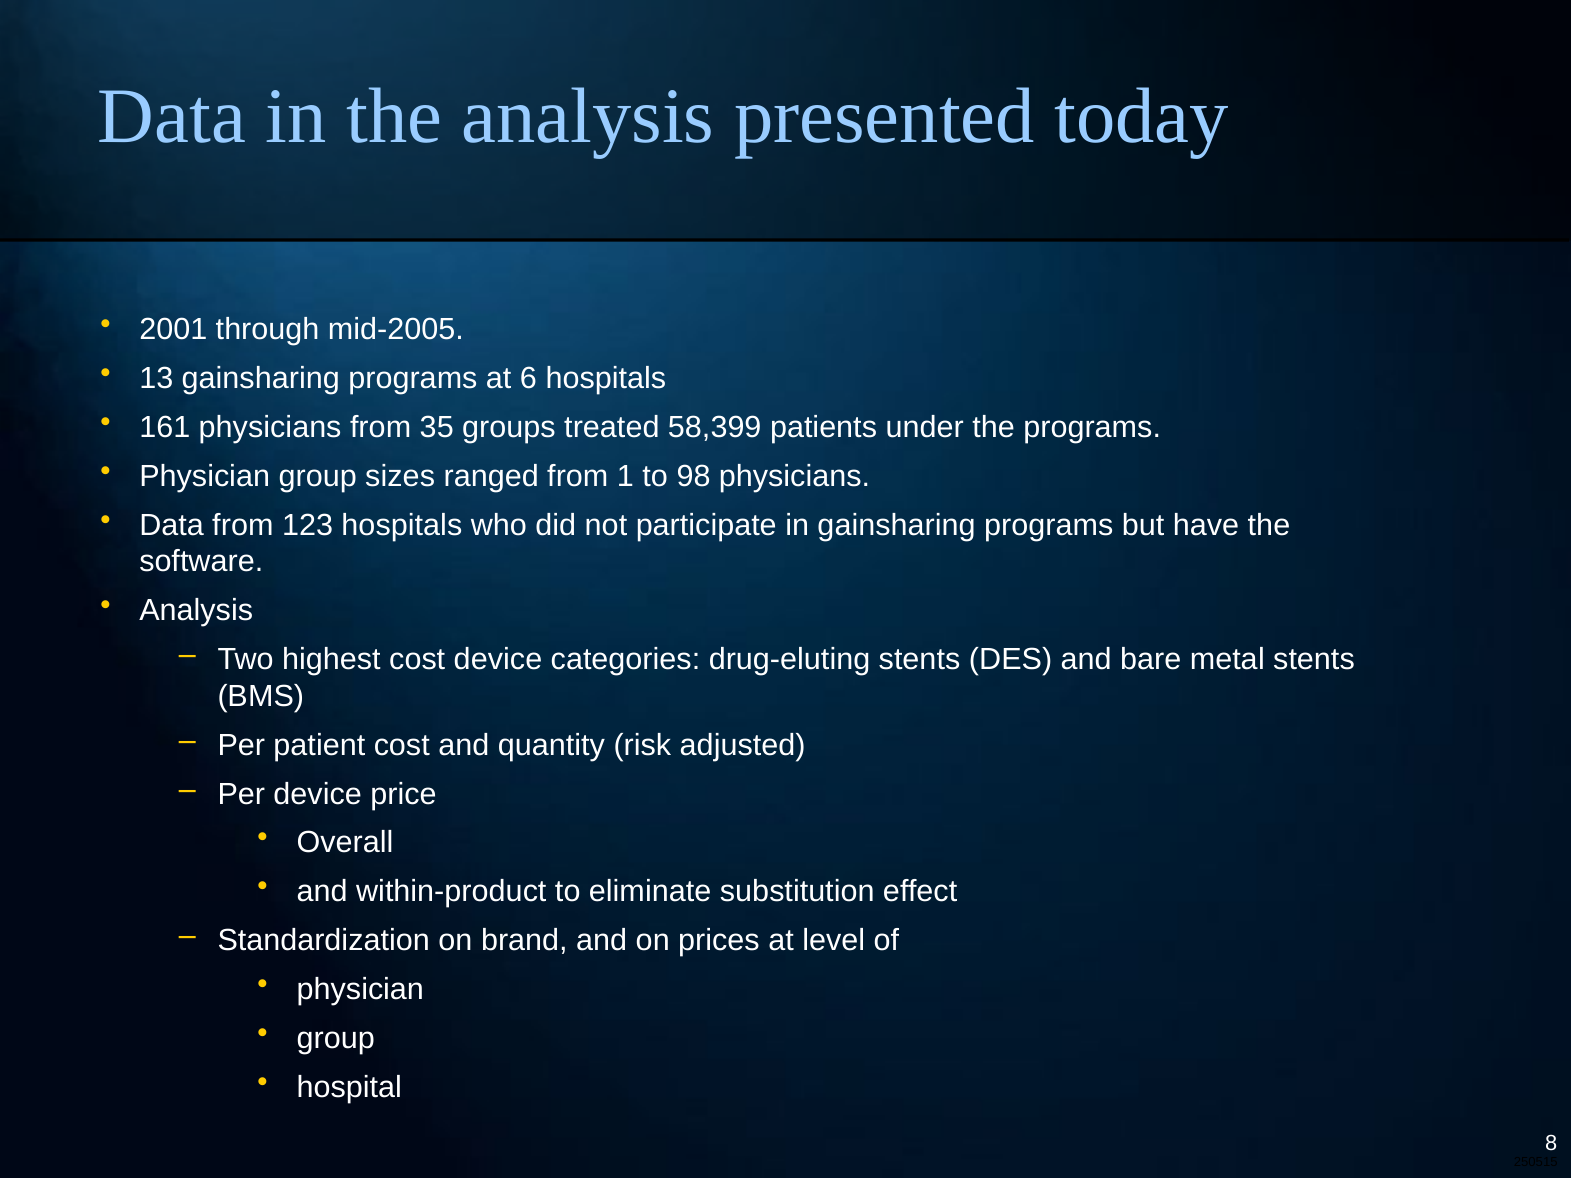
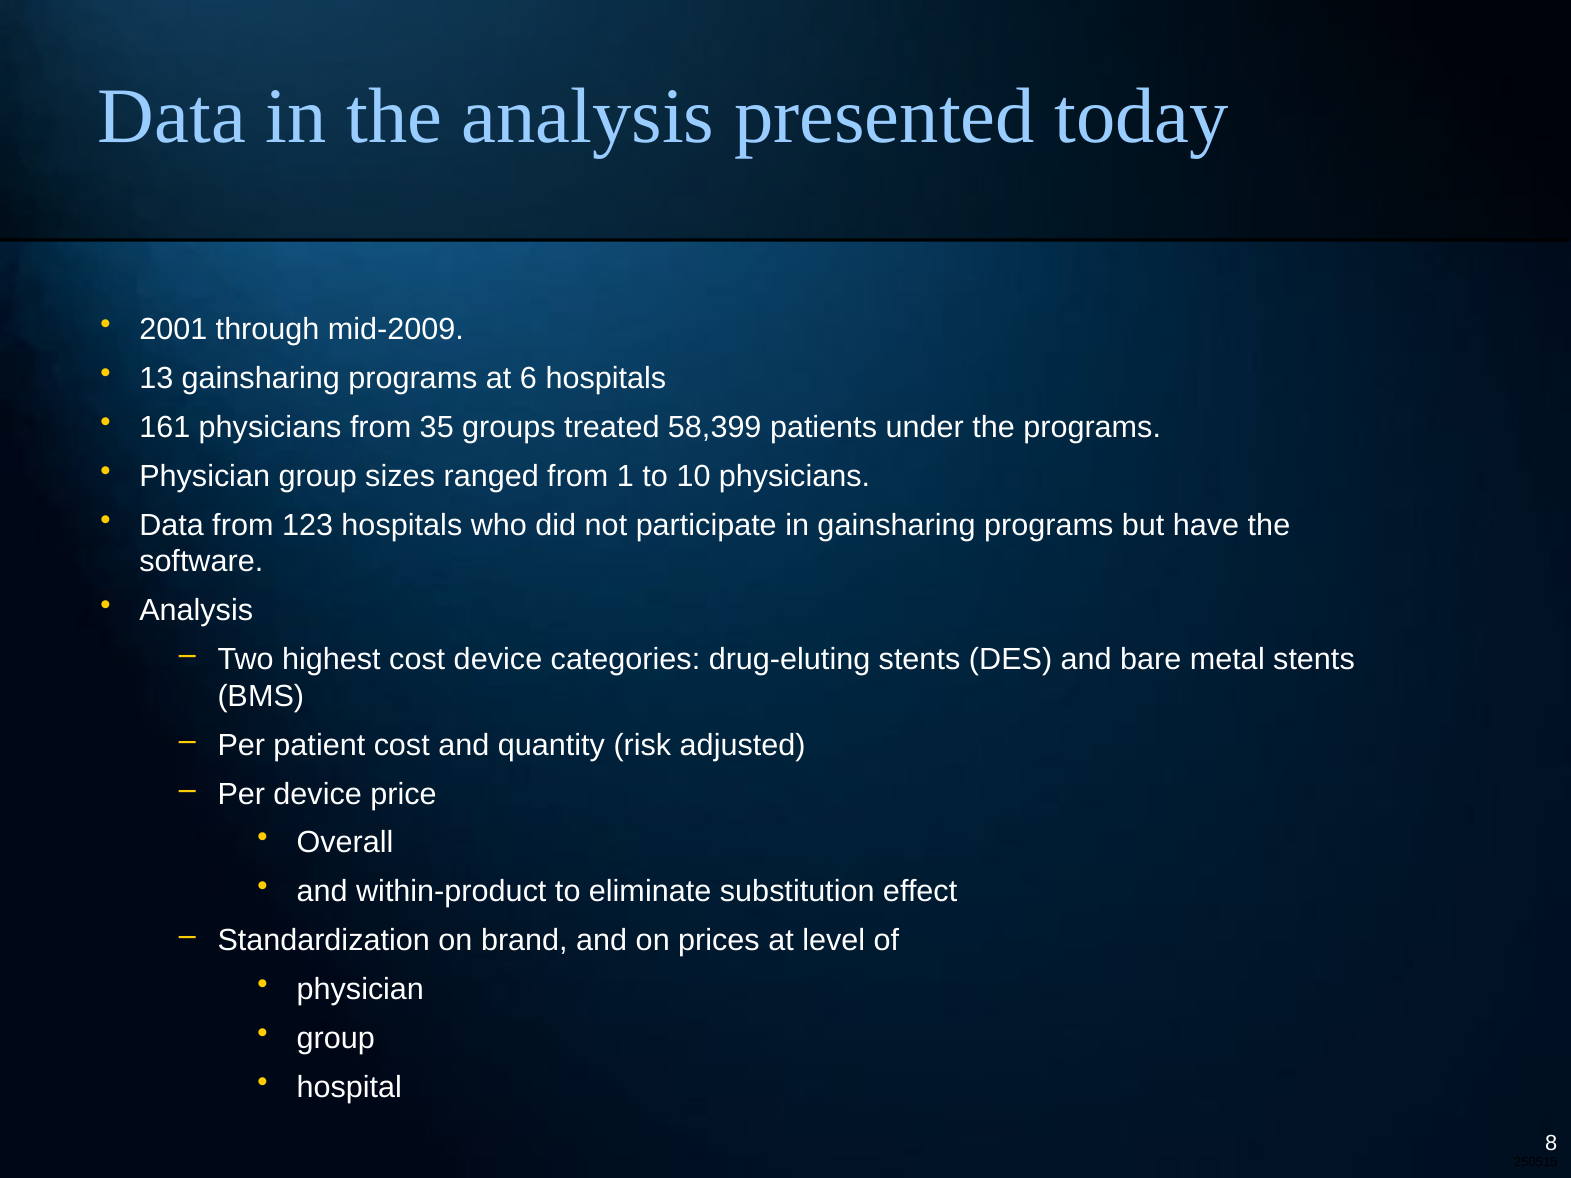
mid-2005: mid-2005 -> mid-2009 (396, 329)
98: 98 -> 10 (694, 476)
